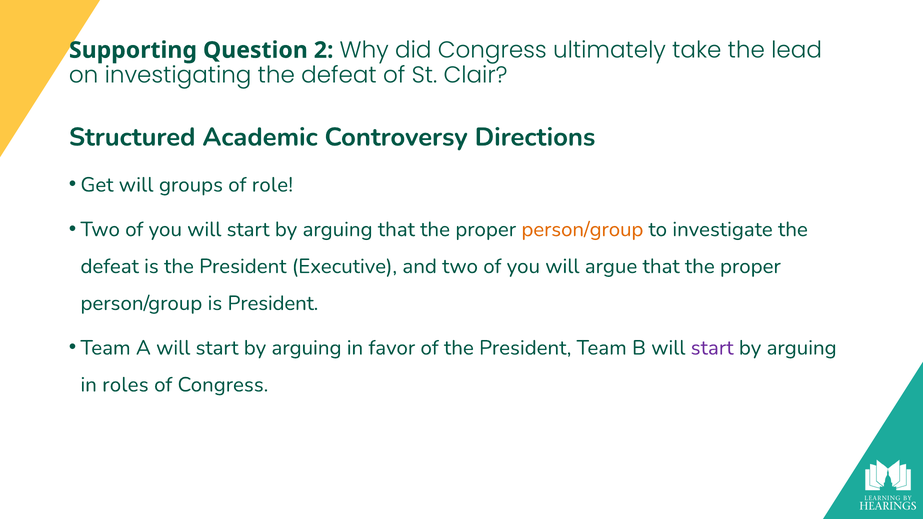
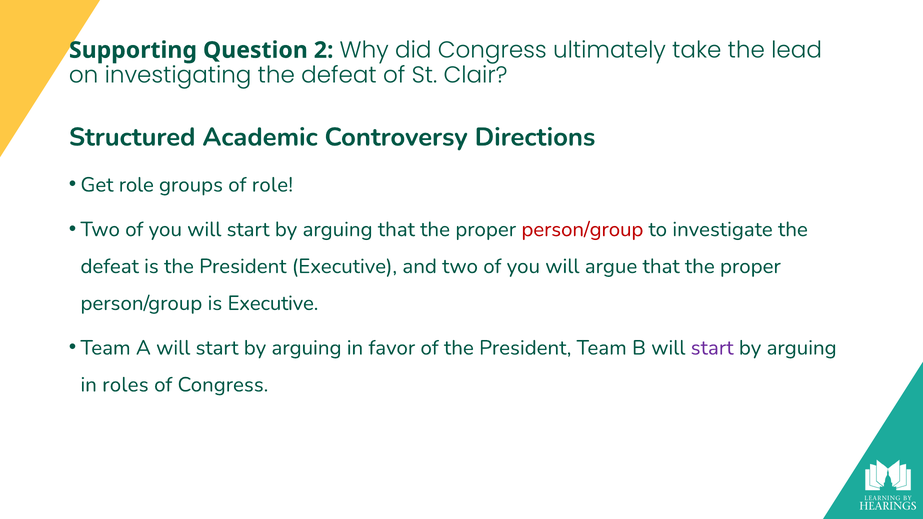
Get will: will -> role (136, 185)
person/group colour: orange -> red (582, 229)
is President: President -> Executive (273, 303)
